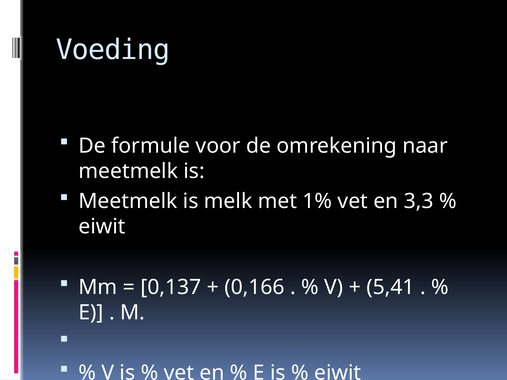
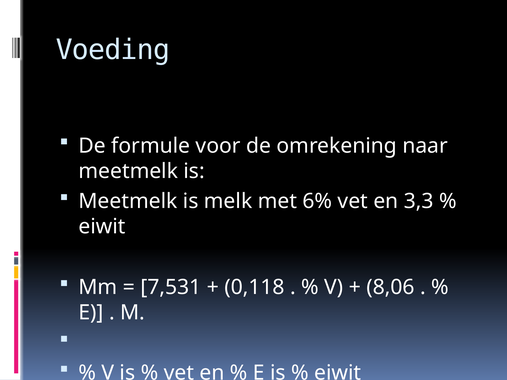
1%: 1% -> 6% (317, 201)
0,137: 0,137 -> 7,531 (171, 287)
0,166: 0,166 -> 0,118 (254, 287)
5,41: 5,41 -> 8,06 (390, 287)
